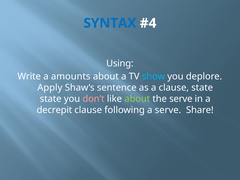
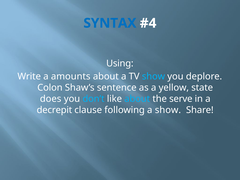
Apply: Apply -> Colon (50, 88)
a clause: clause -> yellow (174, 88)
state: state -> does (51, 99)
don’t colour: pink -> light blue (93, 99)
about colour: light green -> light blue (137, 99)
a serve: serve -> show (168, 110)
